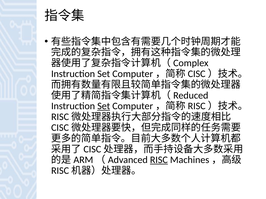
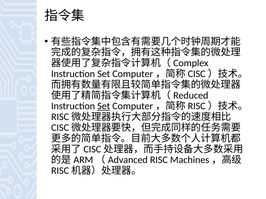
RISC underline: present -> none (159, 160)
